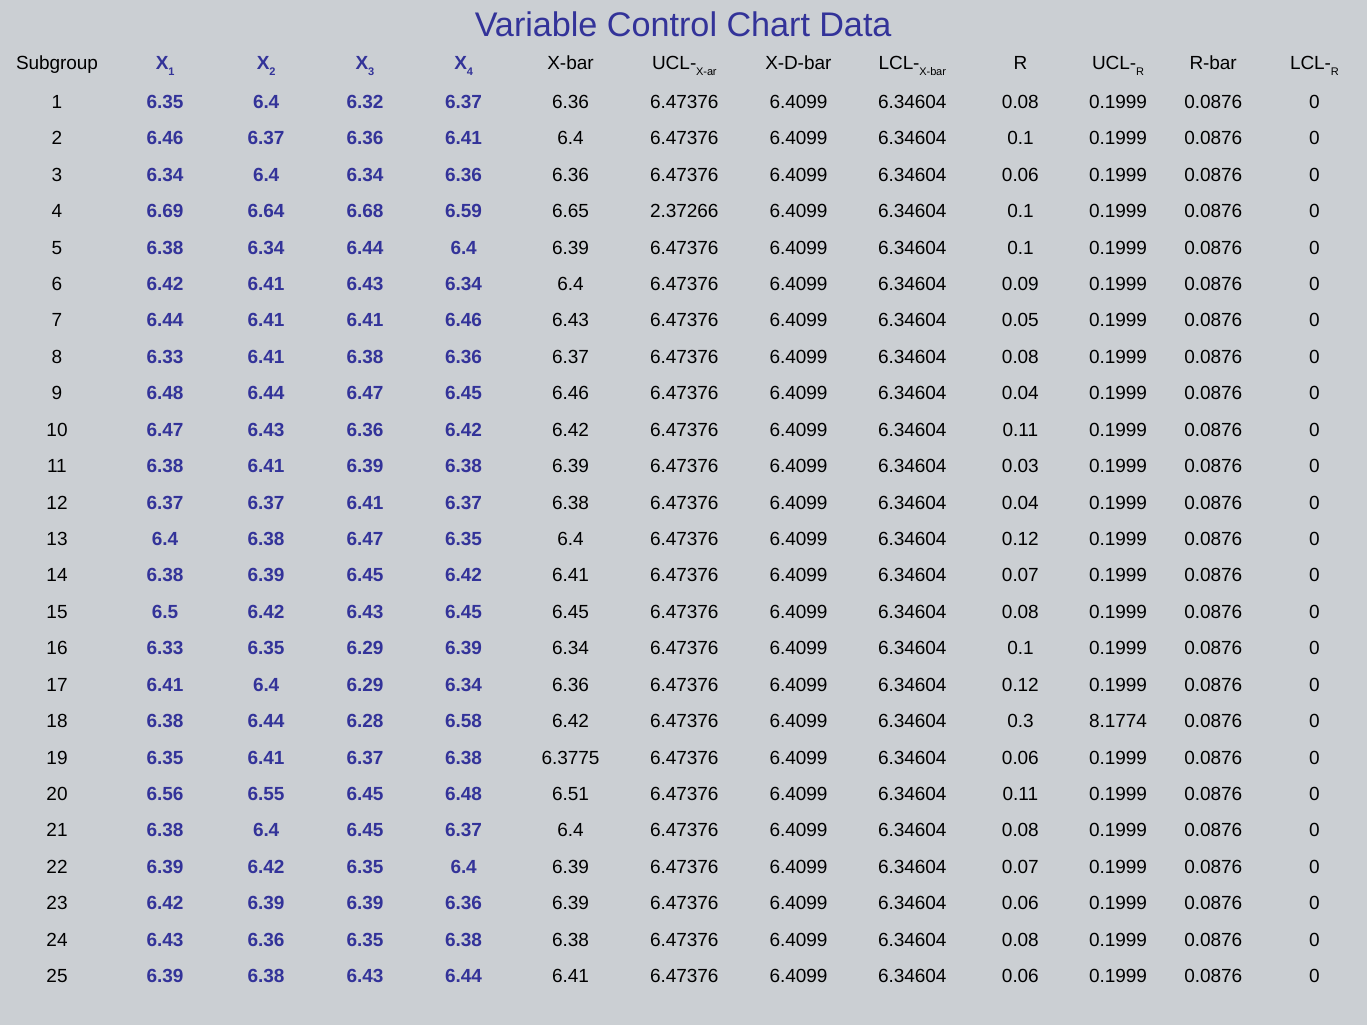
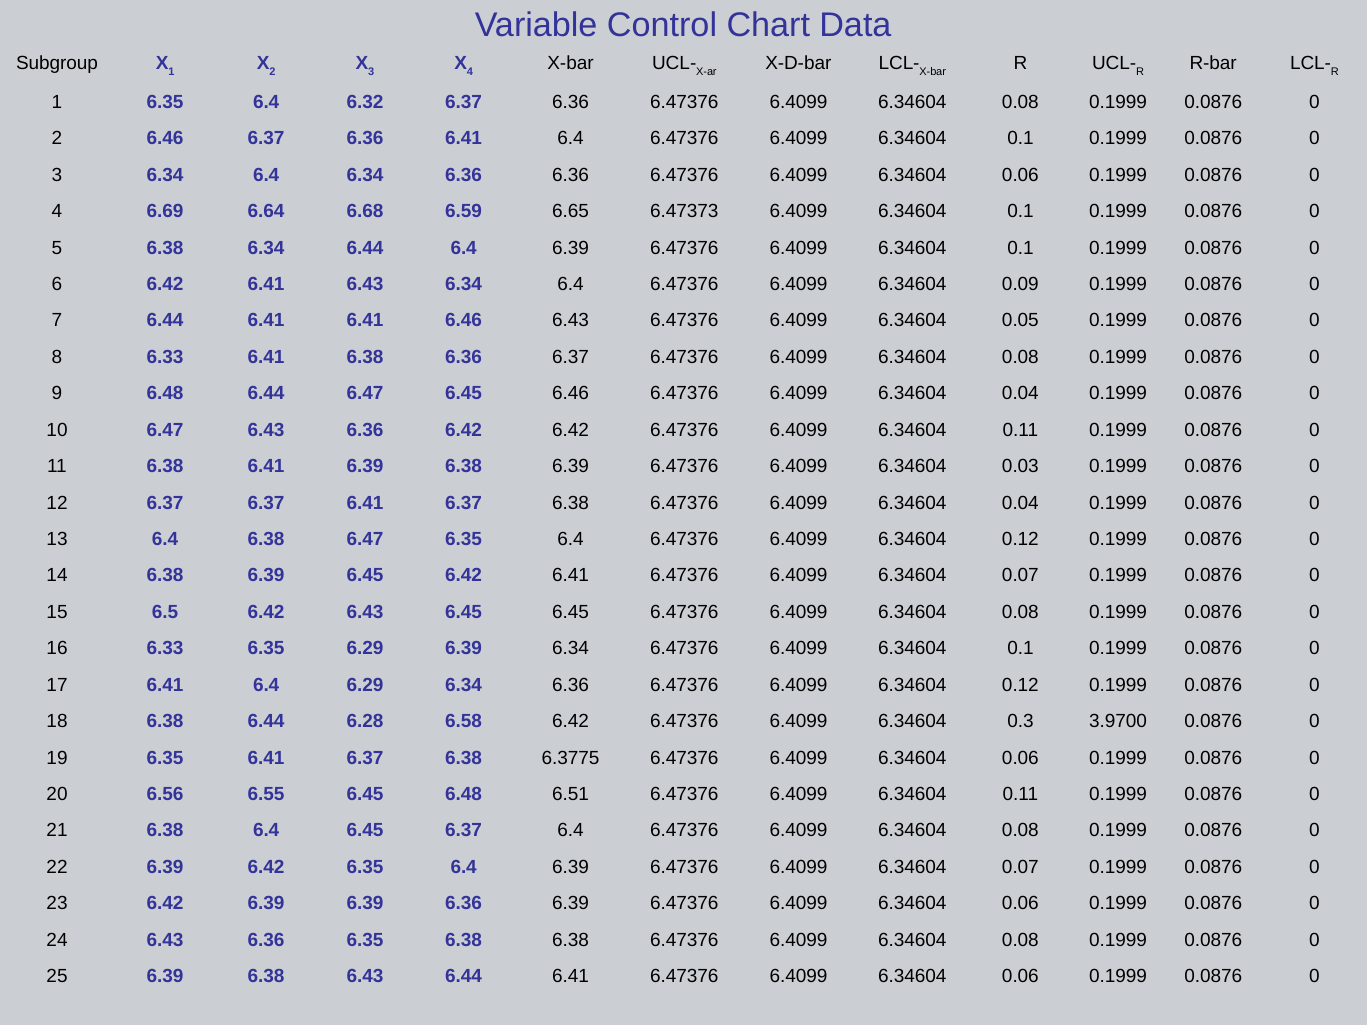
2.37266: 2.37266 -> 6.47373 (684, 211)
8.1774: 8.1774 -> 3.9700 (1118, 722)
